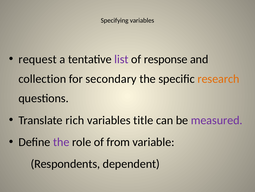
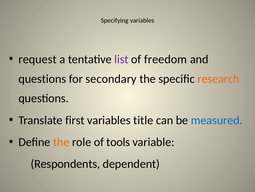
response: response -> freedom (166, 59)
collection: collection -> questions (42, 79)
rich: rich -> first (75, 120)
measured colour: purple -> blue (217, 120)
the colour: purple -> orange (61, 142)
from: from -> tools (118, 142)
